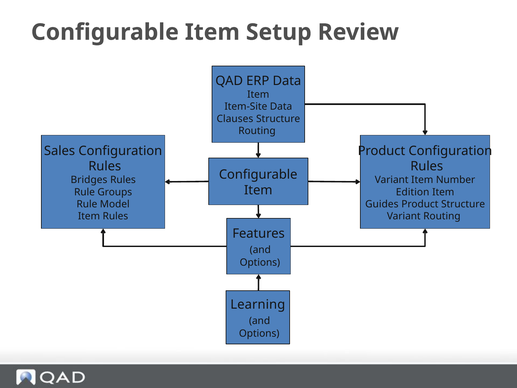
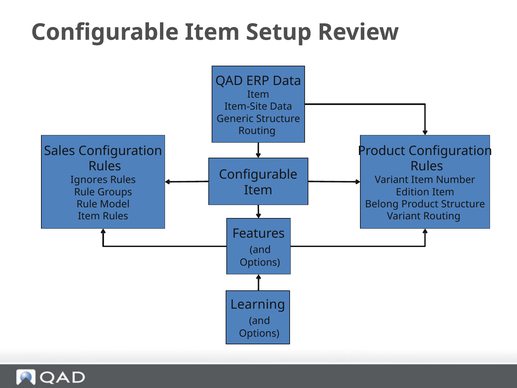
Clauses: Clauses -> Generic (235, 119)
Bridges: Bridges -> Ignores (89, 180)
Guides: Guides -> Belong (382, 204)
